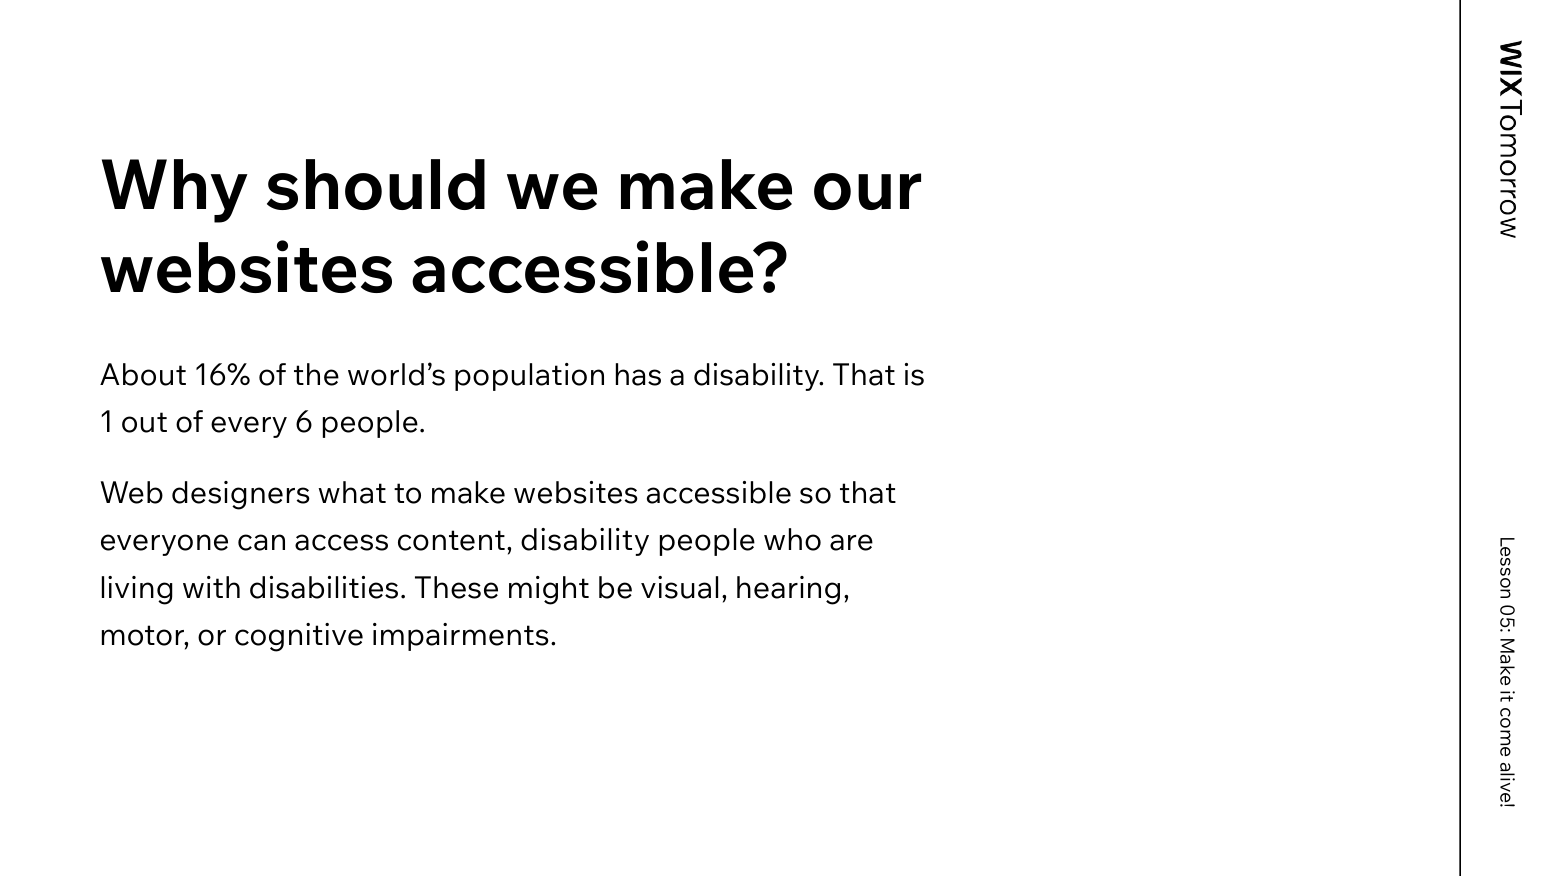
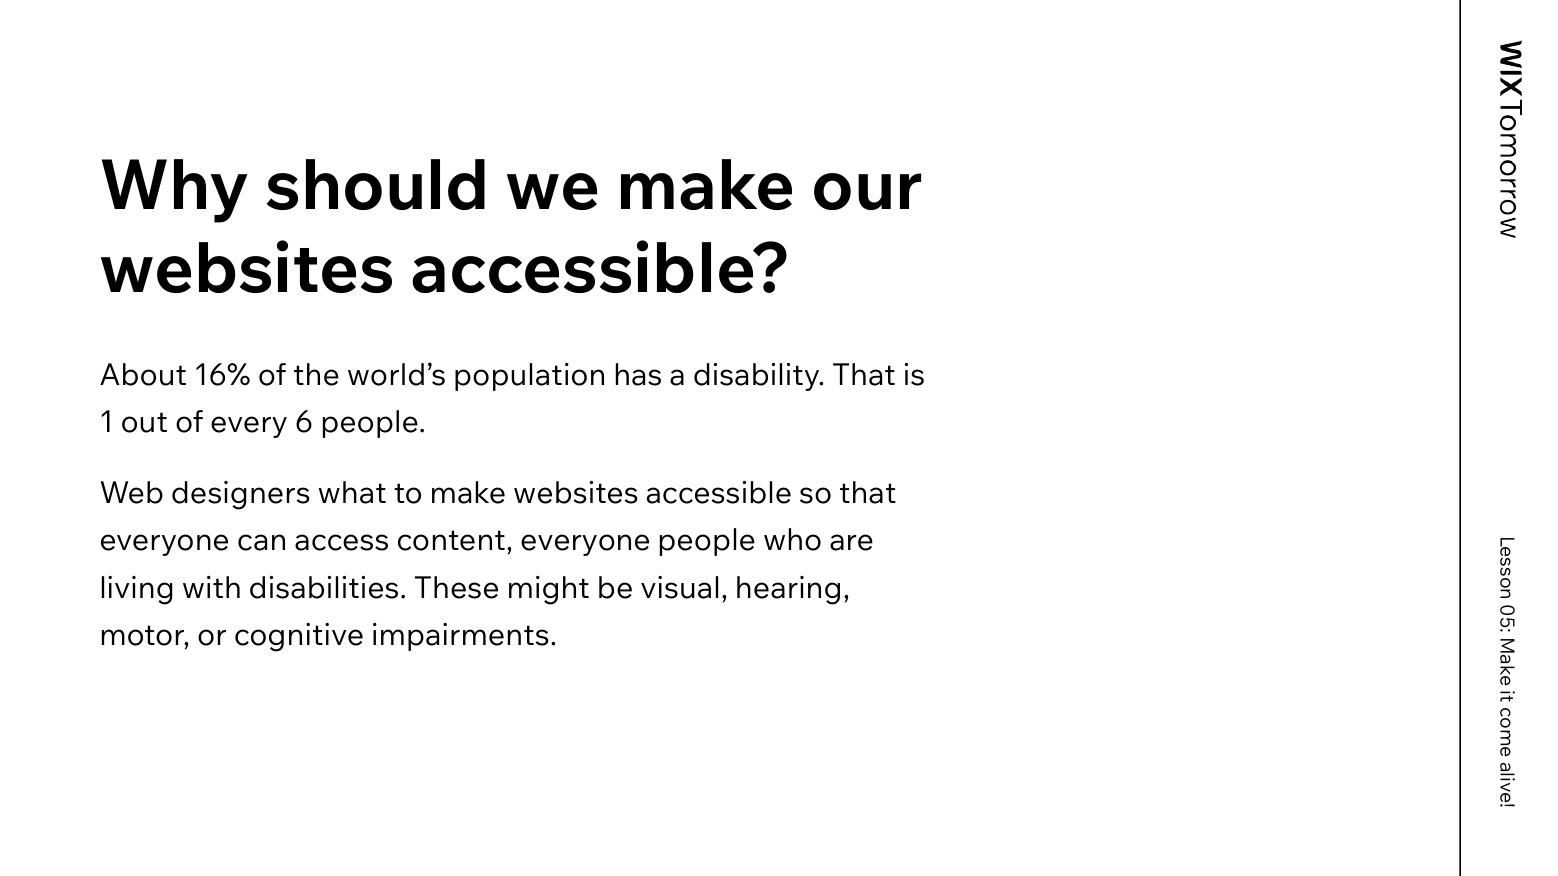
content disability: disability -> everyone (585, 541)
